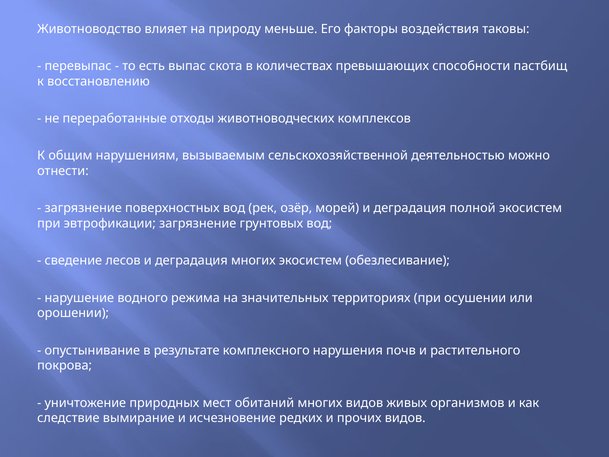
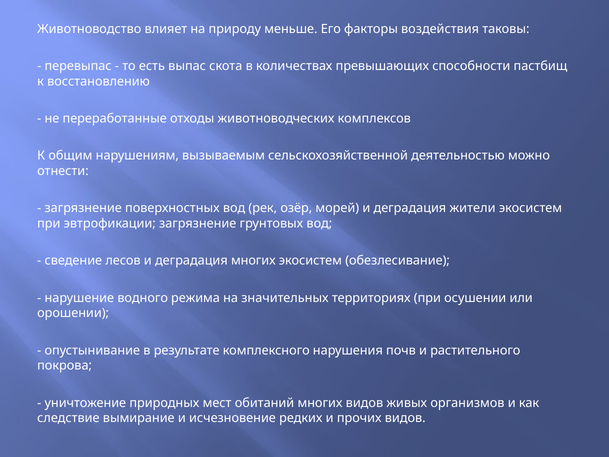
полной: полной -> жители (473, 208)
